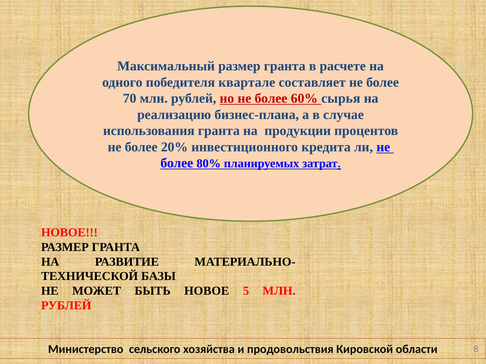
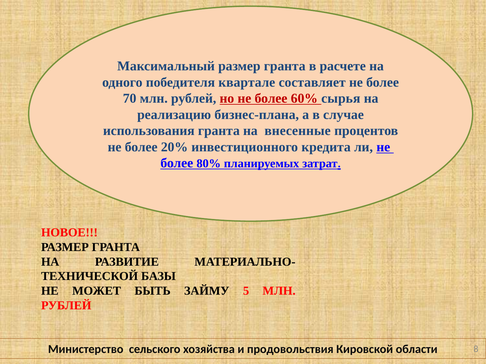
продукции: продукции -> внесенные (298, 131)
БЫТЬ НОВОЕ: НОВОЕ -> ЗАЙМУ (207, 291)
